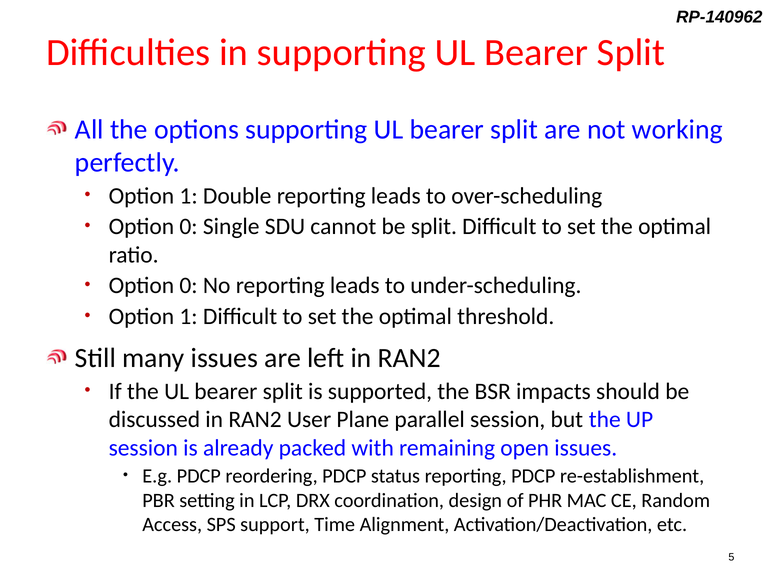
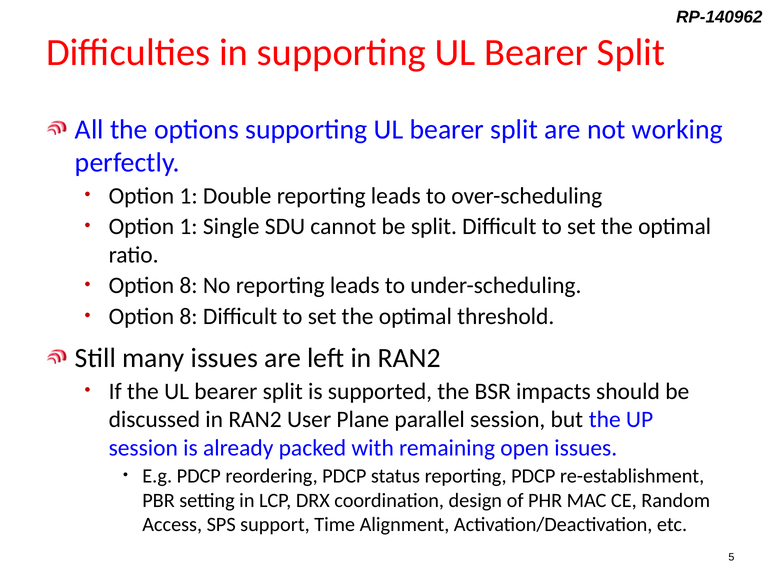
0: 0 -> 1 (189, 226)
0: 0 -> 8 (189, 285)
1: 1 -> 8 (189, 316)
